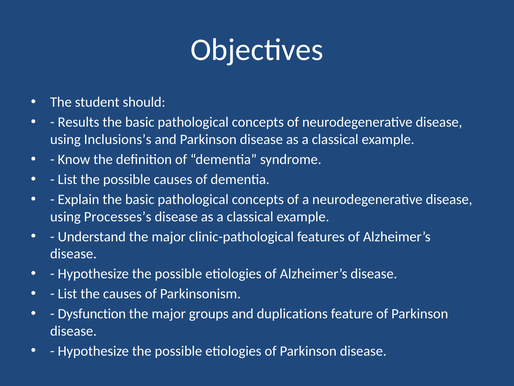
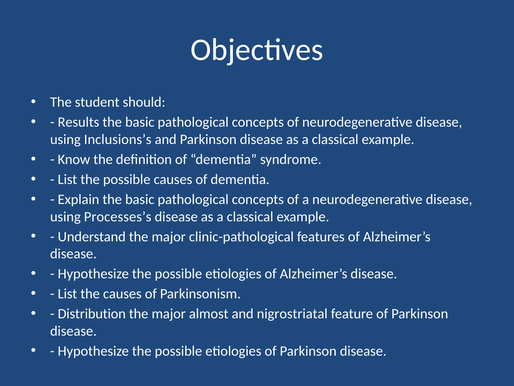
Dysfunction: Dysfunction -> Distribution (92, 313)
groups: groups -> almost (209, 313)
duplications: duplications -> nigrostriatal (292, 313)
